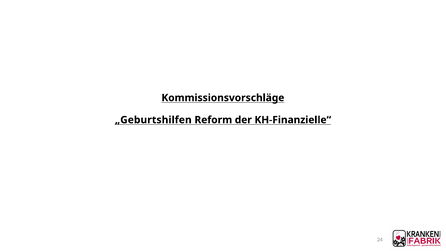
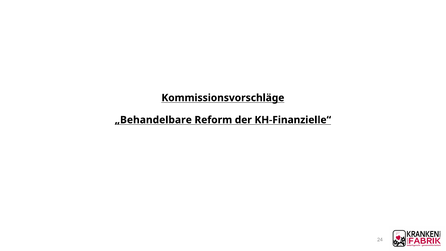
„Geburtshilfen: „Geburtshilfen -> „Behandelbare (153, 120)
